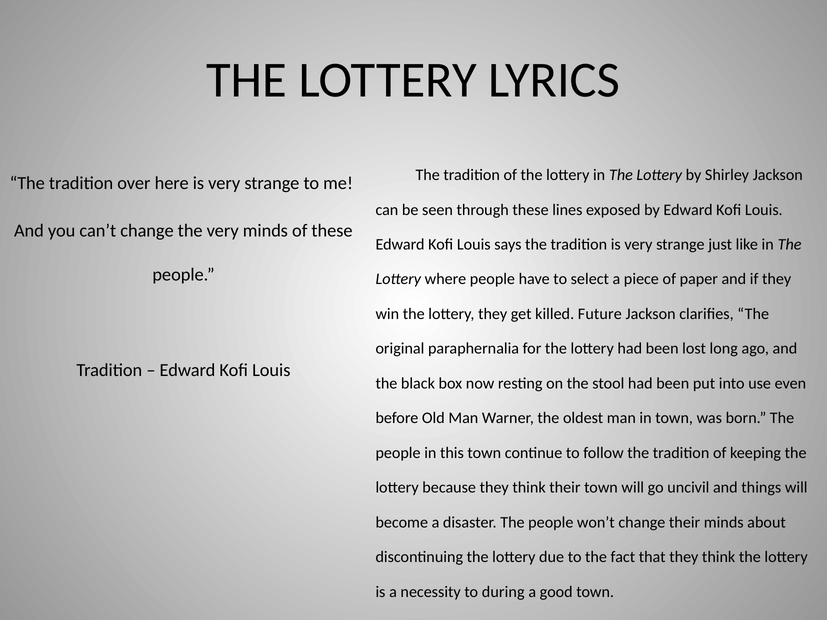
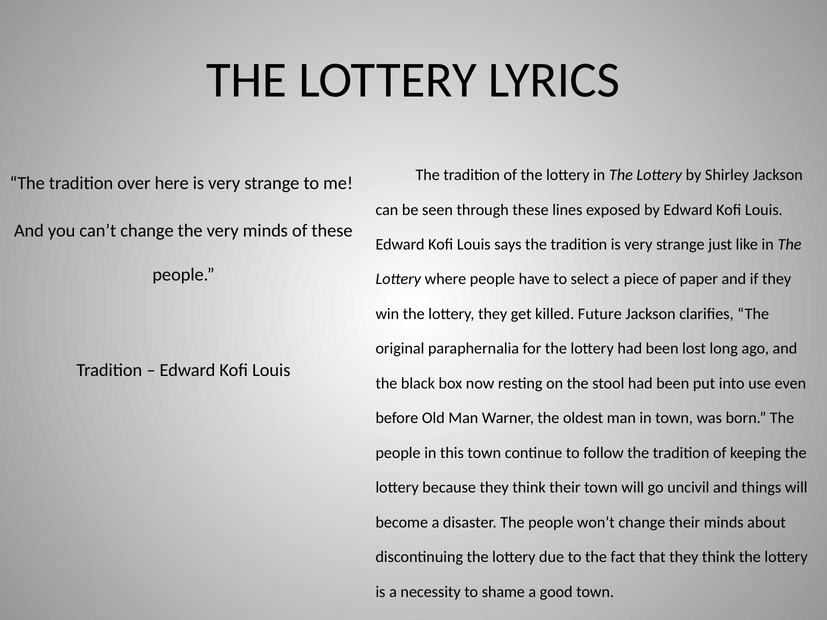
during: during -> shame (503, 592)
